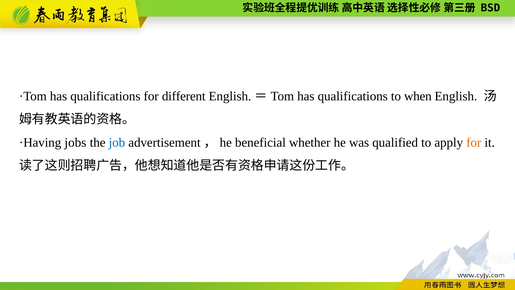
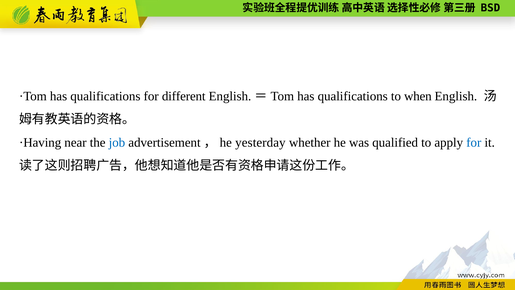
jobs: jobs -> near (75, 142)
beneficial: beneficial -> yesterday (260, 142)
for colour: orange -> blue (474, 142)
